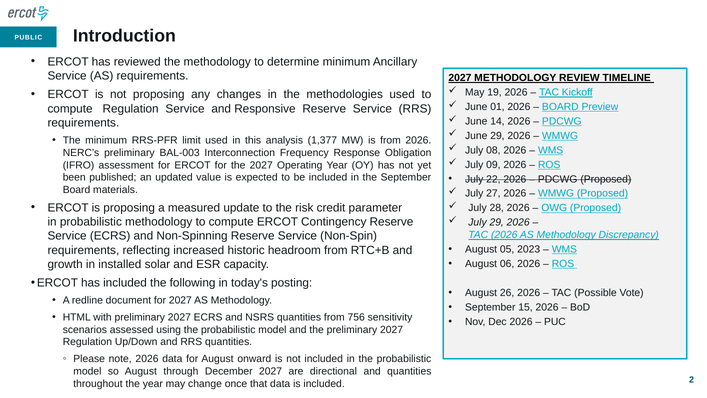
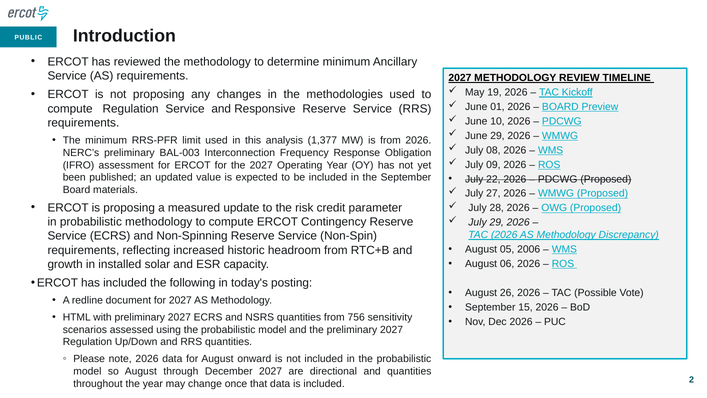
14: 14 -> 10 (497, 121)
2023: 2023 -> 2006 (529, 249)
